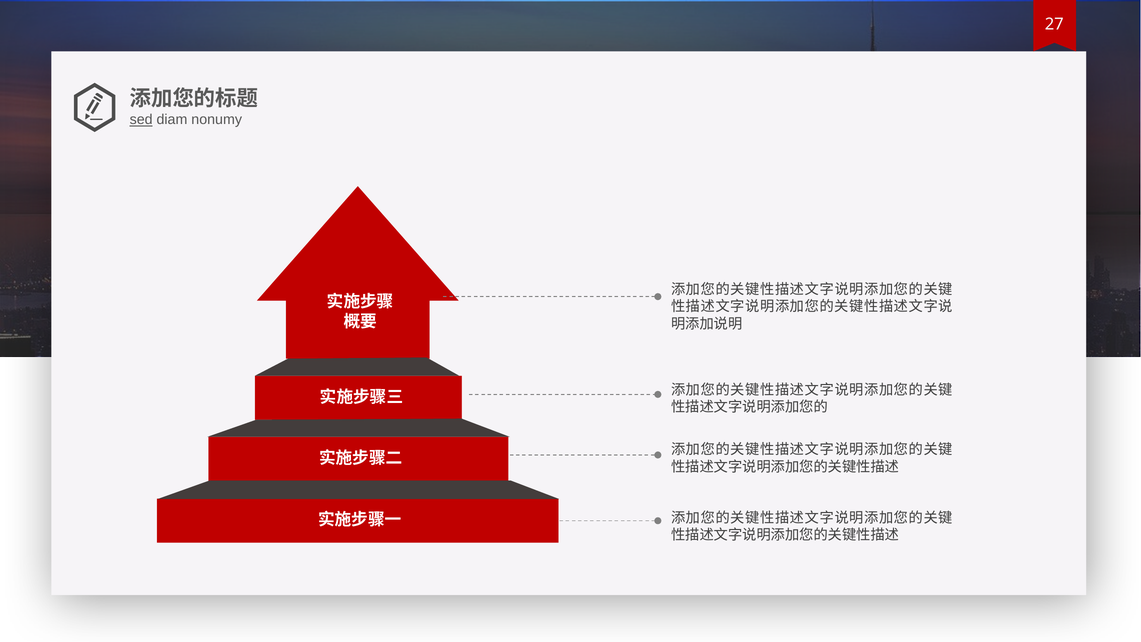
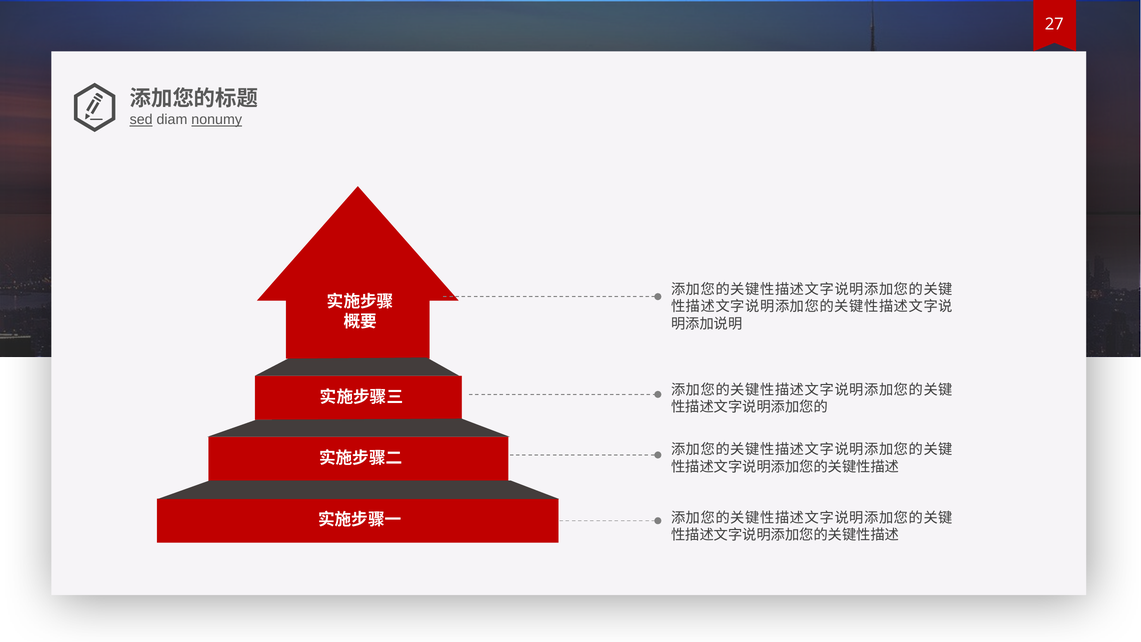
nonumy underline: none -> present (217, 120)
